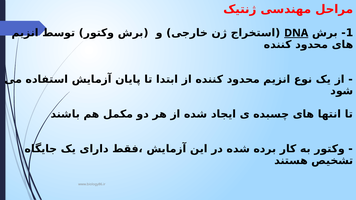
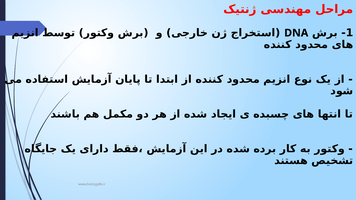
DNA underline: present -> none (296, 33)
